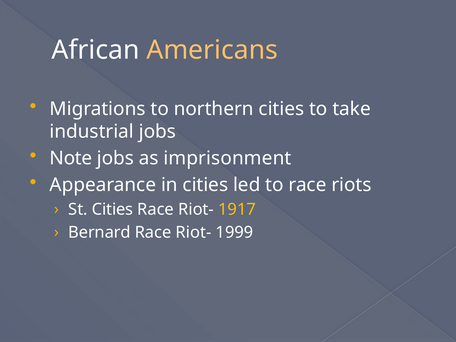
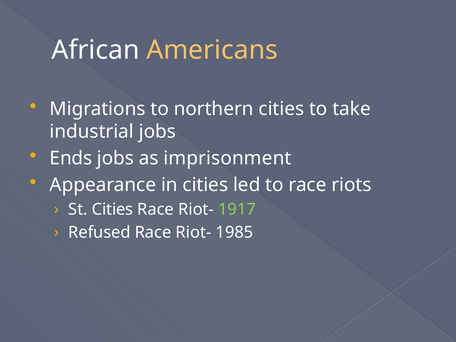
Note: Note -> Ends (71, 158)
1917 colour: yellow -> light green (237, 209)
Bernard: Bernard -> Refused (99, 232)
1999: 1999 -> 1985 (234, 232)
